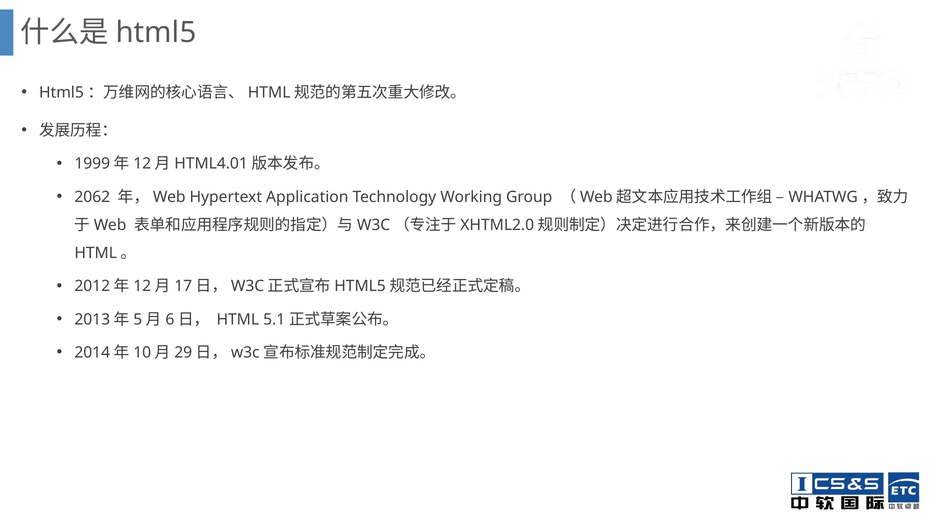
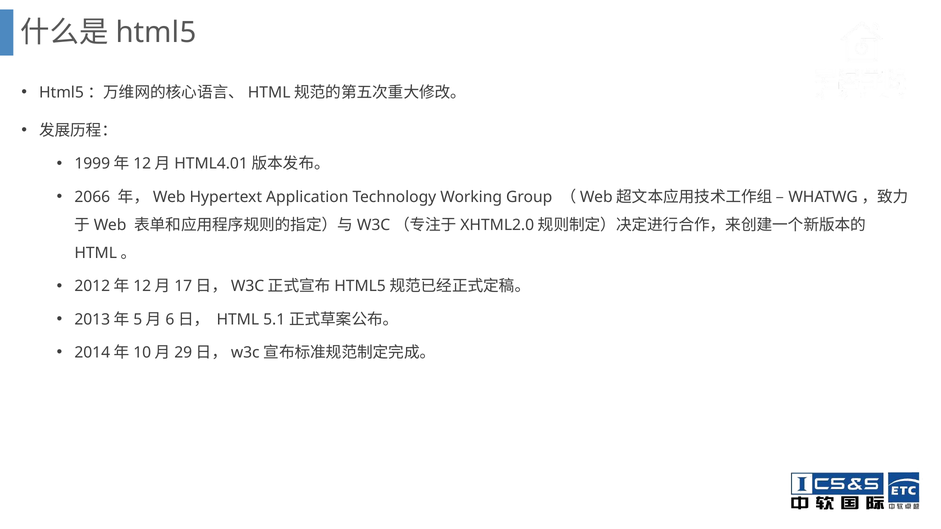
2062: 2062 -> 2066 (92, 197)
